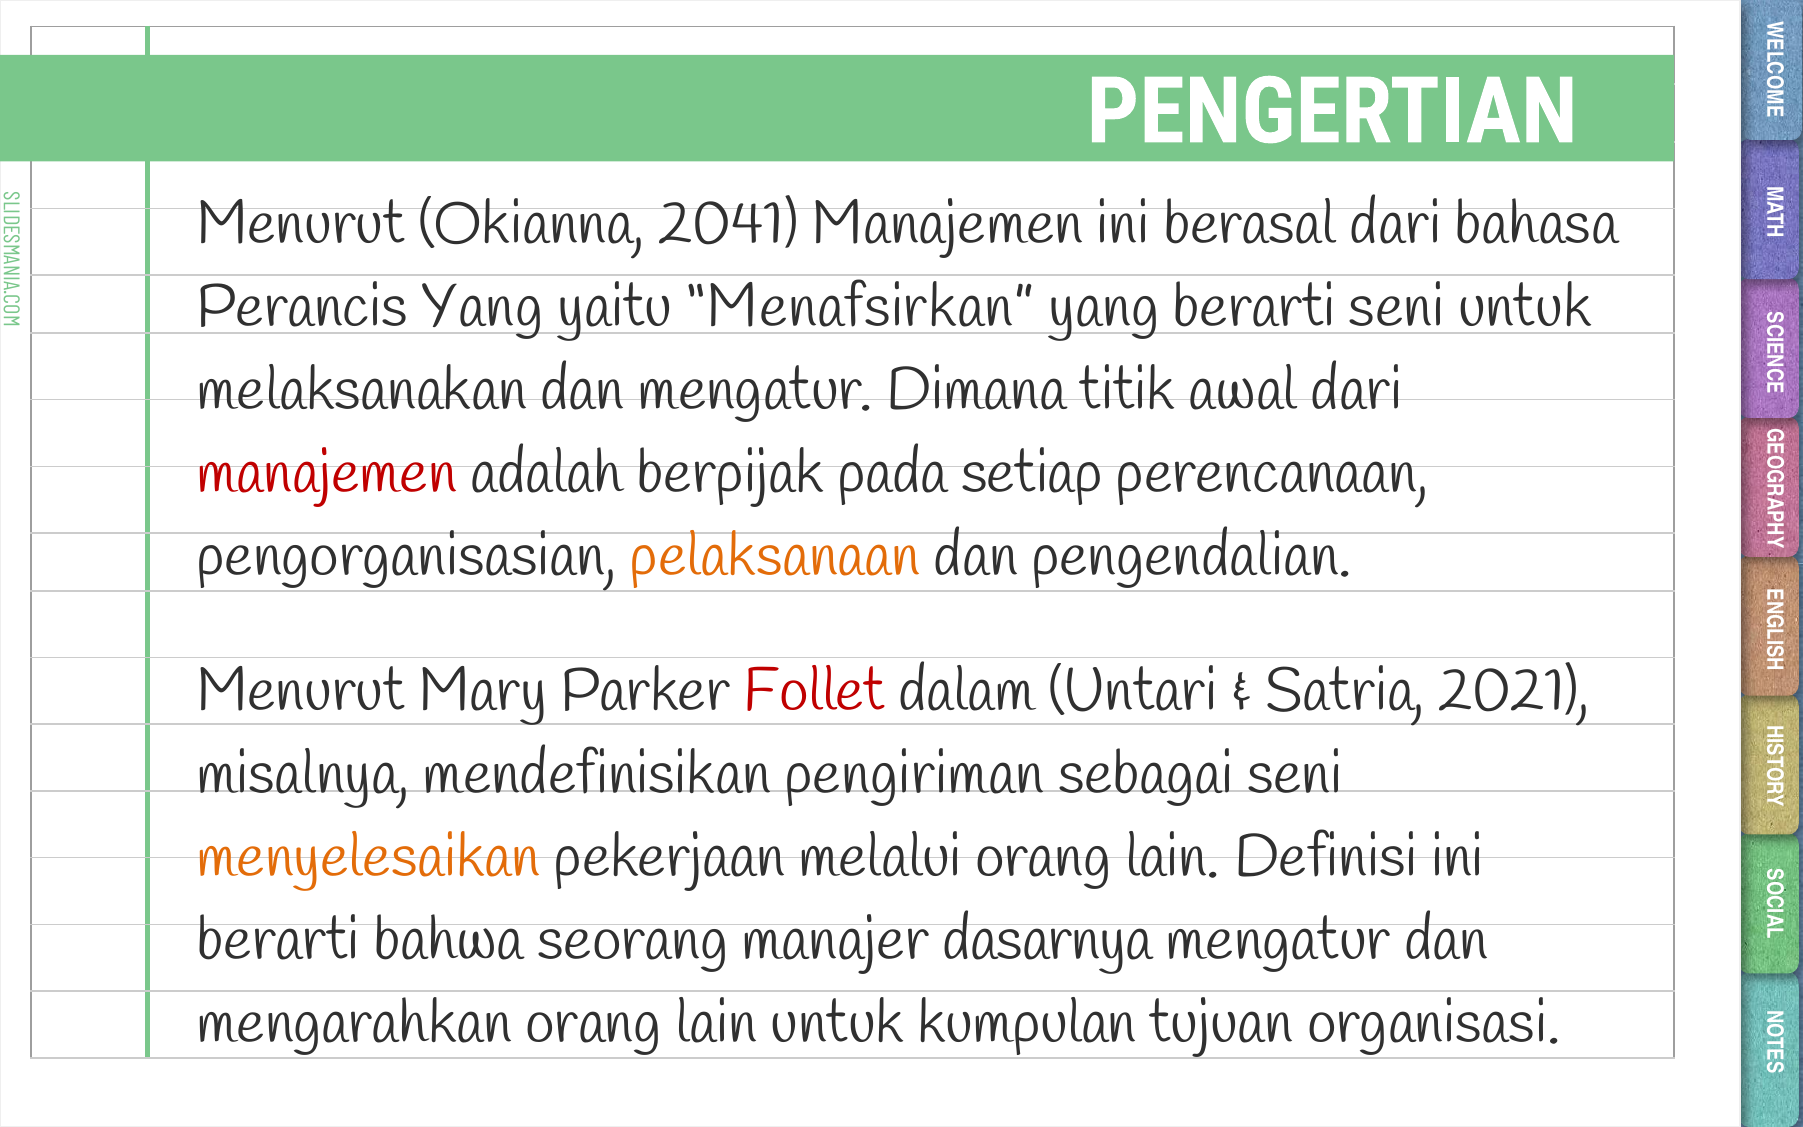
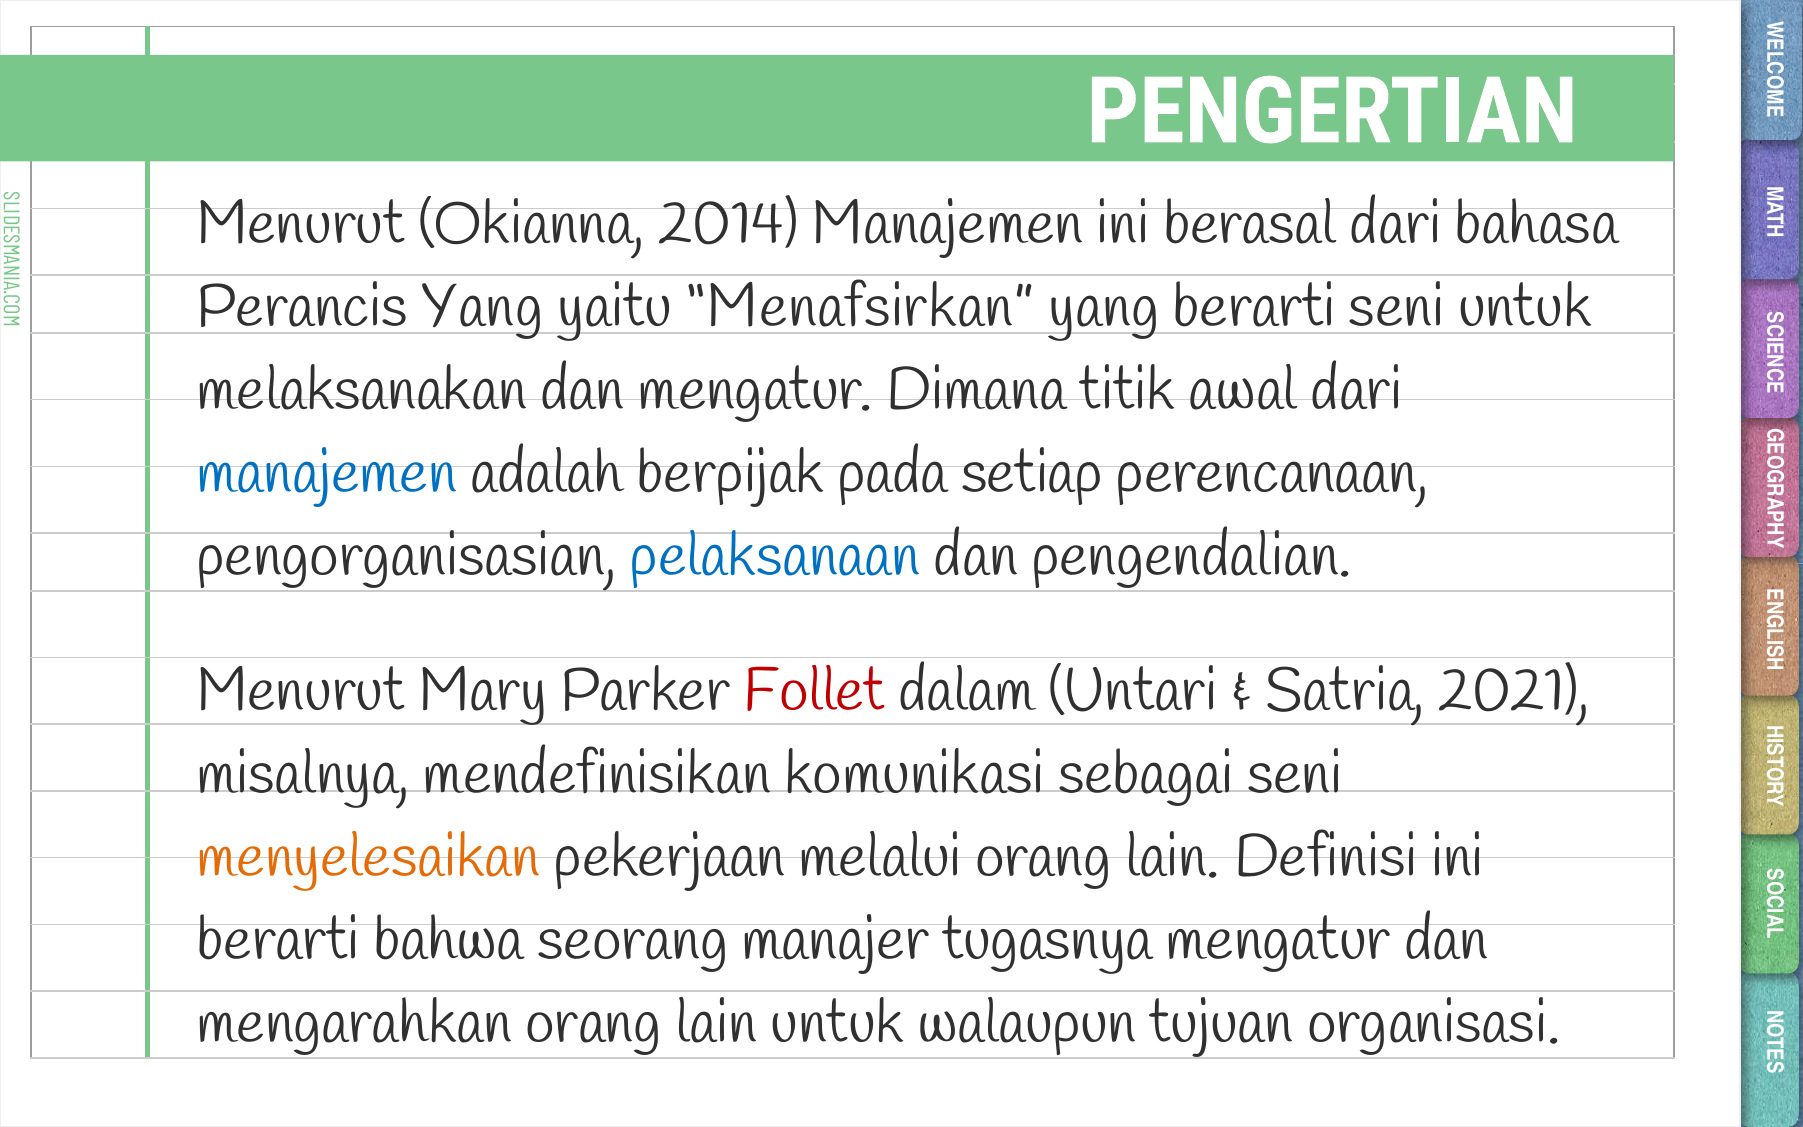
2041: 2041 -> 2014 (728, 224)
manajemen colour: red -> blue (327, 472)
pelaksanaan colour: orange -> blue (775, 555)
pengiriman: pengiriman -> komunikasi (914, 774)
dasarnya: dasarnya -> tugasnya (1047, 940)
kumpulan: kumpulan -> walaupun (1027, 1022)
